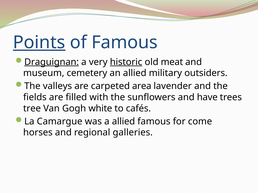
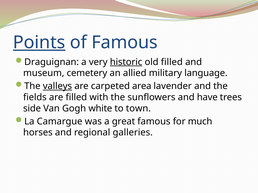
Draguignan underline: present -> none (52, 62)
old meat: meat -> filled (172, 62)
outsiders: outsiders -> language (206, 73)
valleys underline: none -> present (57, 86)
tree: tree -> side (32, 109)
cafés: cafés -> town (138, 109)
a allied: allied -> great (123, 122)
come: come -> much (200, 122)
